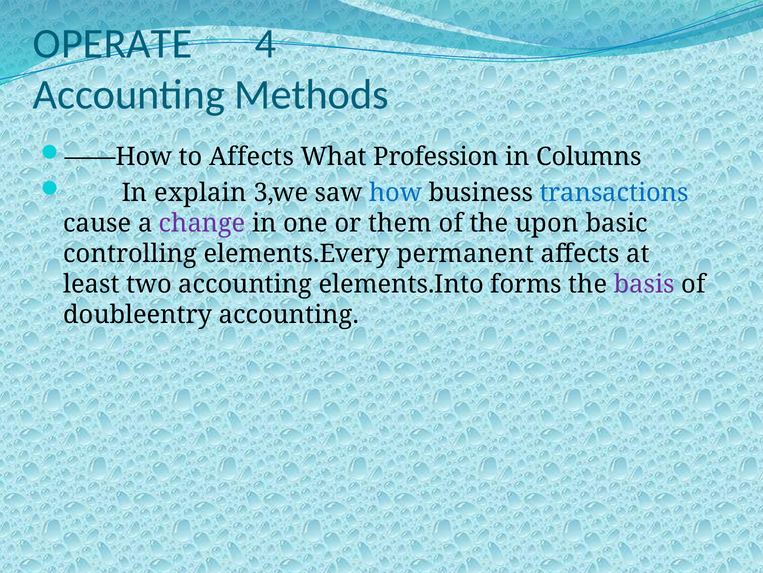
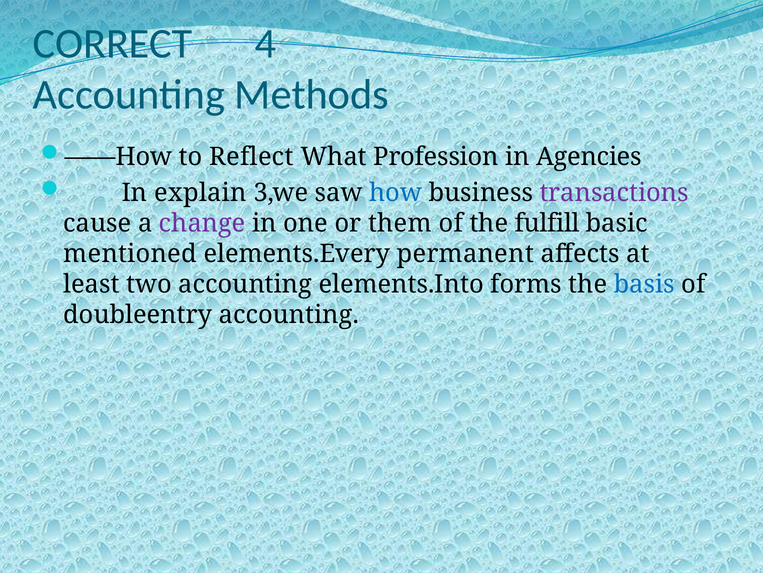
OPERATE: OPERATE -> CORRECT (113, 44)
to Affects: Affects -> Reflect (252, 157)
Columns: Columns -> Agencies (589, 157)
transactions colour: blue -> purple (614, 192)
upon: upon -> fulfill (547, 223)
controlling: controlling -> mentioned (130, 253)
basis colour: purple -> blue (644, 284)
